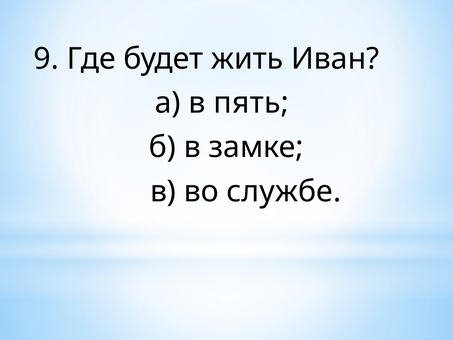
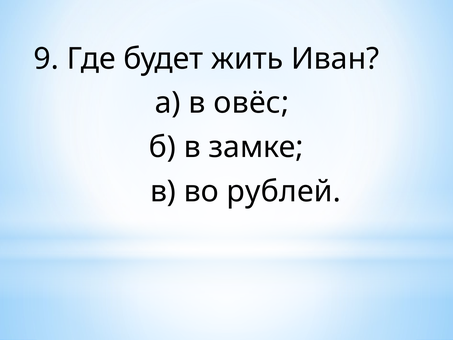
пять: пять -> овёс (251, 103)
службе: службе -> рублей (284, 191)
